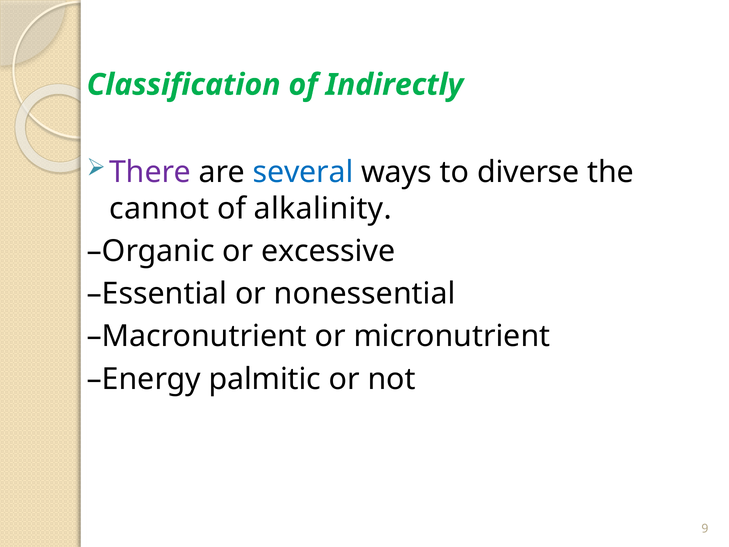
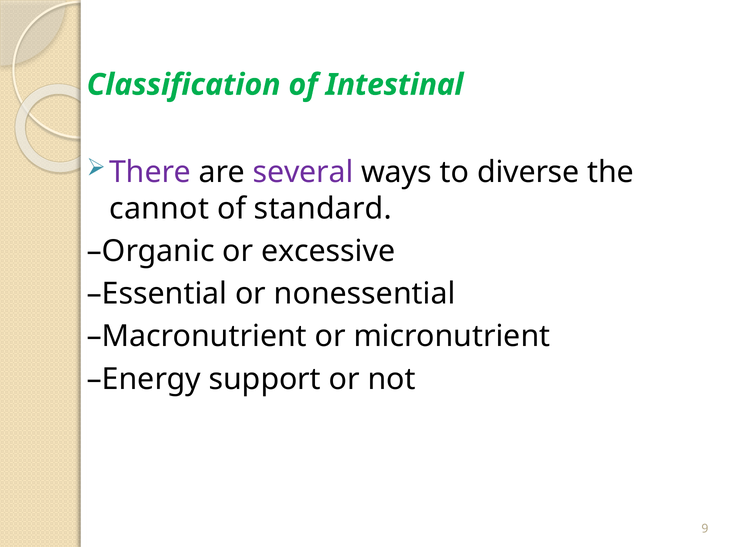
Indirectly: Indirectly -> Intestinal (394, 85)
several colour: blue -> purple (303, 172)
alkalinity: alkalinity -> standard (323, 209)
palmitic: palmitic -> support (265, 379)
